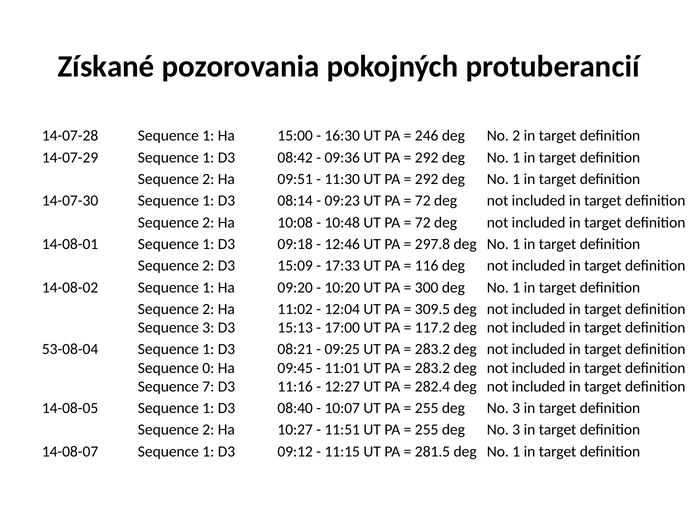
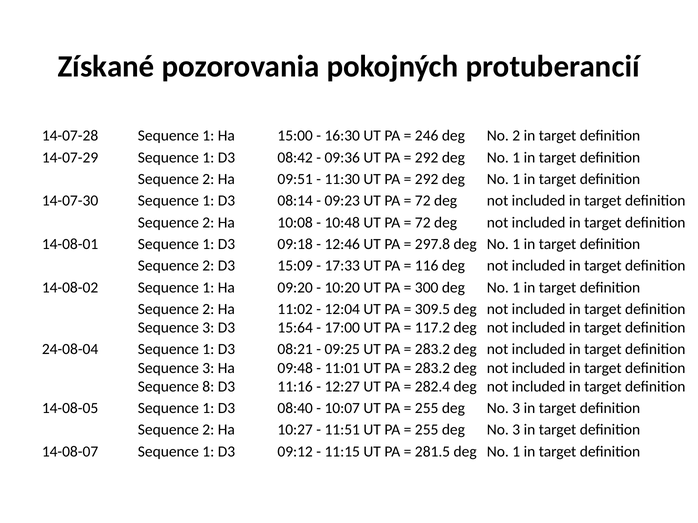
15:13: 15:13 -> 15:64 (295, 328)
53-08-04: 53-08-04 -> 24-08-04 (70, 350)
0: 0 -> 3 (208, 368)
09:45: 09:45 -> 09:48 (295, 368)
7: 7 -> 8 (208, 387)
